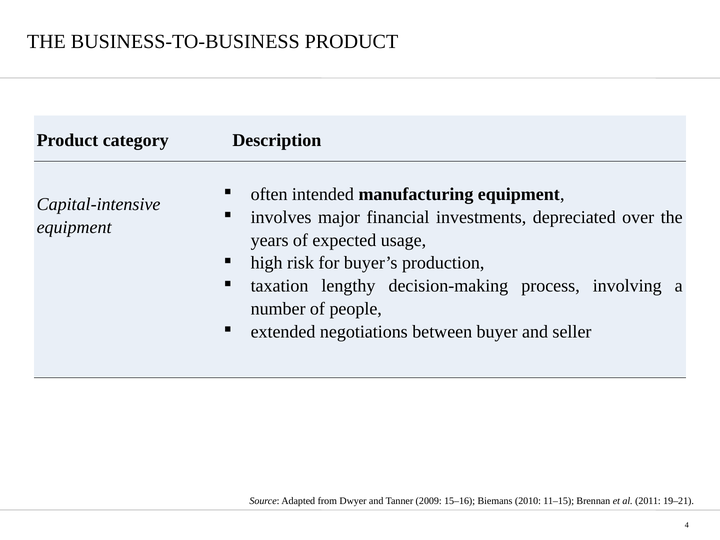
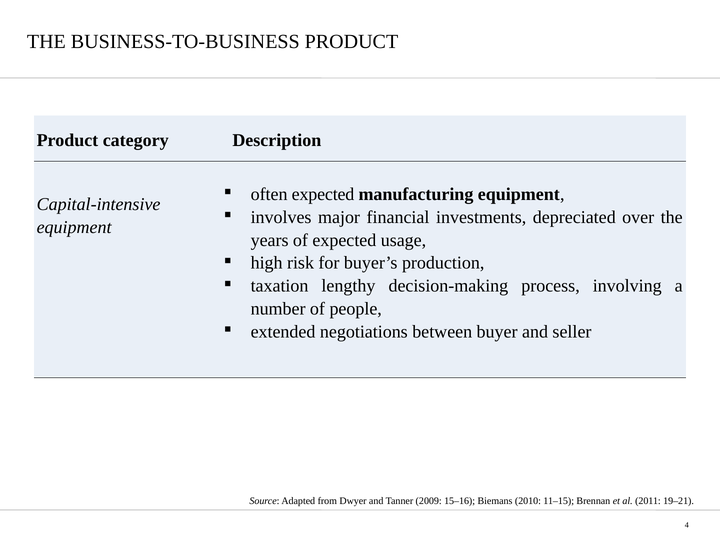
often intended: intended -> expected (323, 194)
